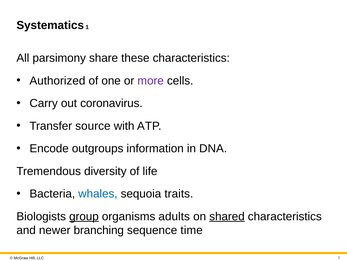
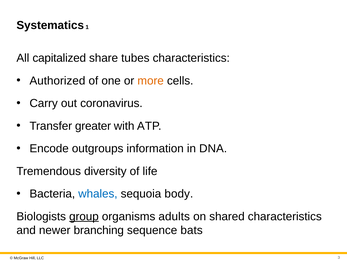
parsimony: parsimony -> capitalized (59, 58)
these: these -> tubes (135, 58)
more colour: purple -> orange (151, 80)
source: source -> greater (93, 126)
traits: traits -> body (179, 193)
shared underline: present -> none (227, 216)
time: time -> bats (192, 230)
